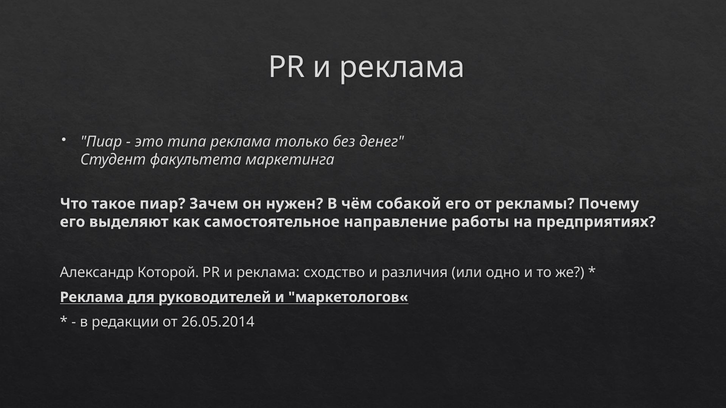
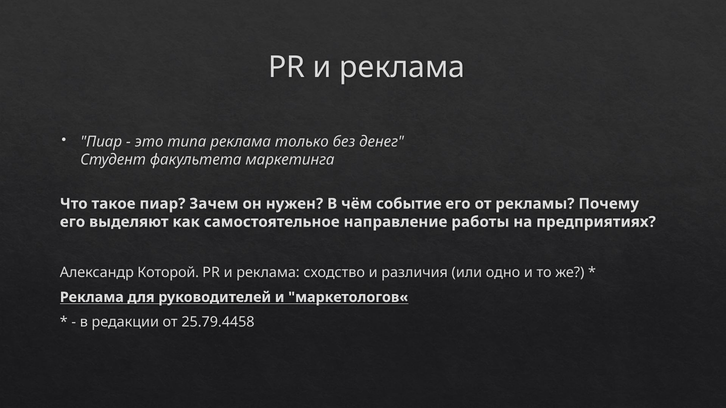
собакой: собакой -> событие (409, 204)
26.05.2014: 26.05.2014 -> 25.79.4458 (218, 322)
